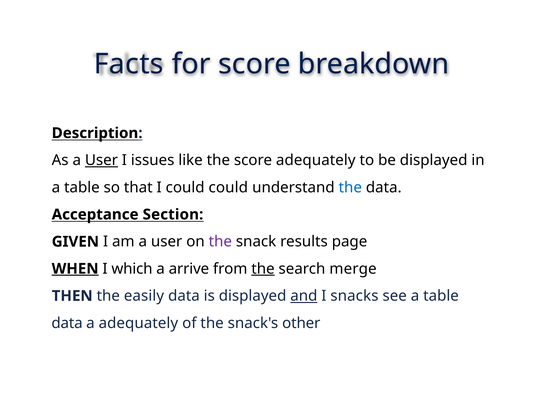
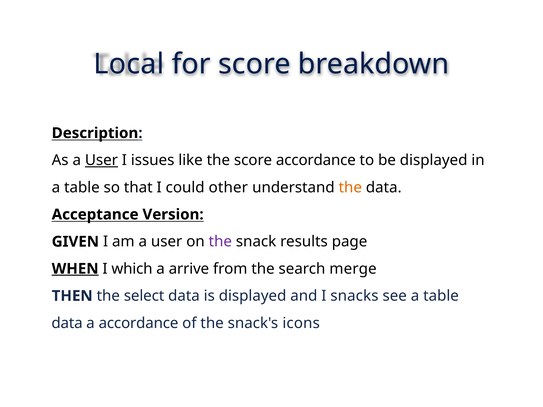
Facts: Facts -> Local (129, 64)
score adequately: adequately -> accordance (316, 160)
could could: could -> other (228, 187)
the colour: blue -> orange (350, 187)
Section: Section -> Version (173, 215)
the underline: present -> none (263, 269)
easily: easily -> select (144, 296)
and underline: present -> none (304, 296)
a adequately: adequately -> accordance (138, 323)
other: other -> icons (301, 323)
